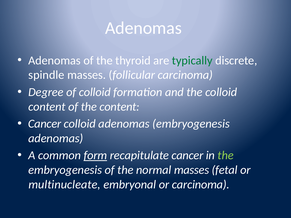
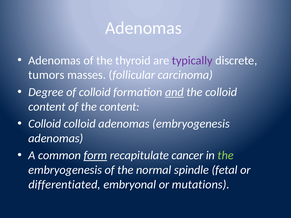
typically colour: green -> purple (192, 61)
spindle: spindle -> tumors (46, 75)
and underline: none -> present (174, 92)
Cancer: Cancer -> Colloid (45, 124)
normal masses: masses -> spindle (192, 170)
multinucleate: multinucleate -> differentiated (65, 185)
or carcinoma: carcinoma -> mutations (201, 185)
